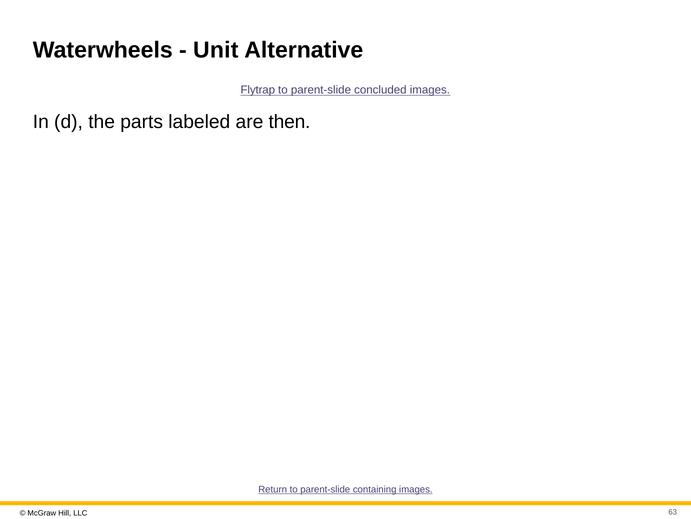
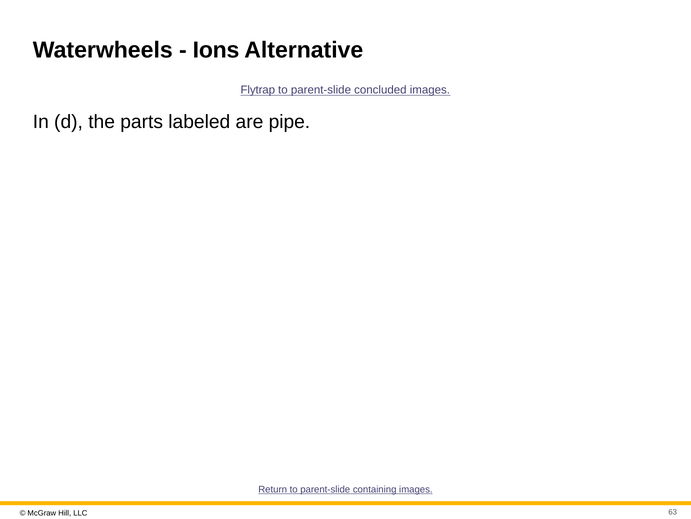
Unit: Unit -> Ions (216, 50)
then: then -> pipe (289, 122)
